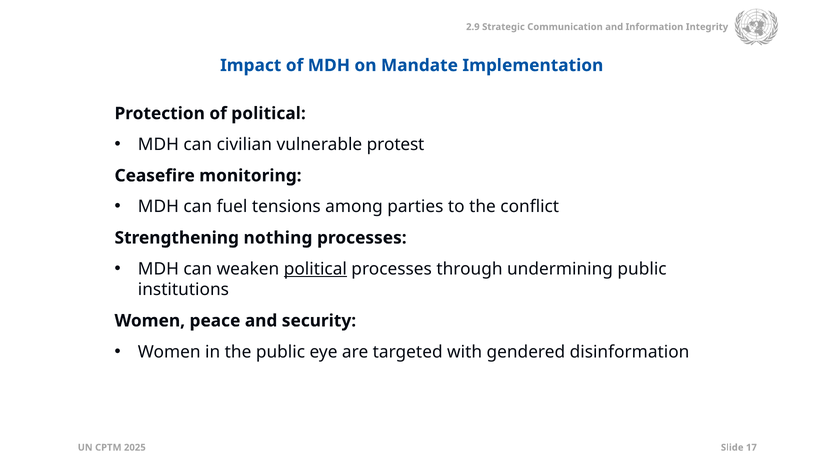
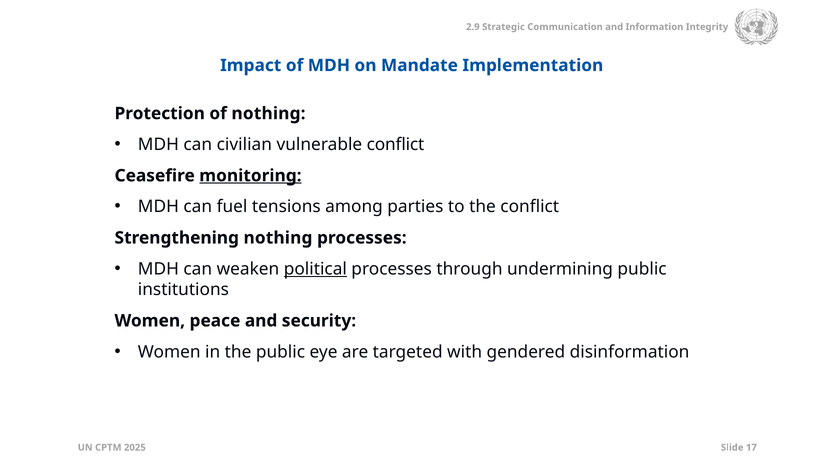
of political: political -> nothing (269, 113)
vulnerable protest: protest -> conflict (396, 144)
monitoring underline: none -> present (250, 176)
